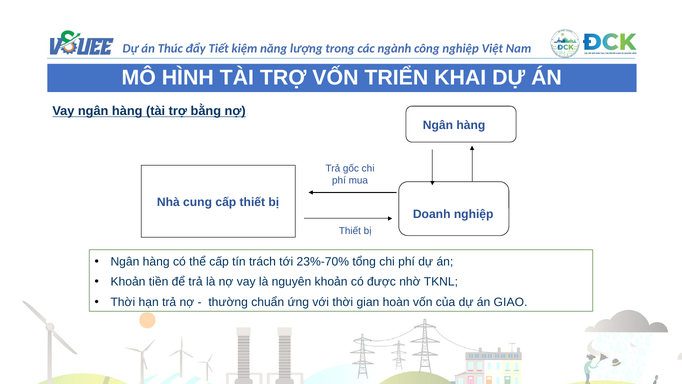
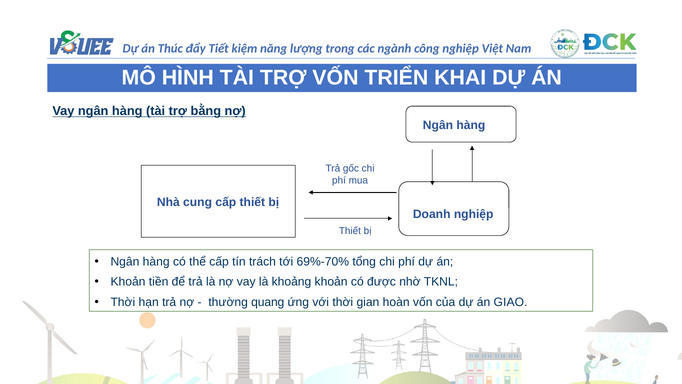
23%-70%: 23%-70% -> 69%-70% (323, 261)
nguyên: nguyên -> khoảng (291, 282)
chuẩn: chuẩn -> quang (268, 302)
